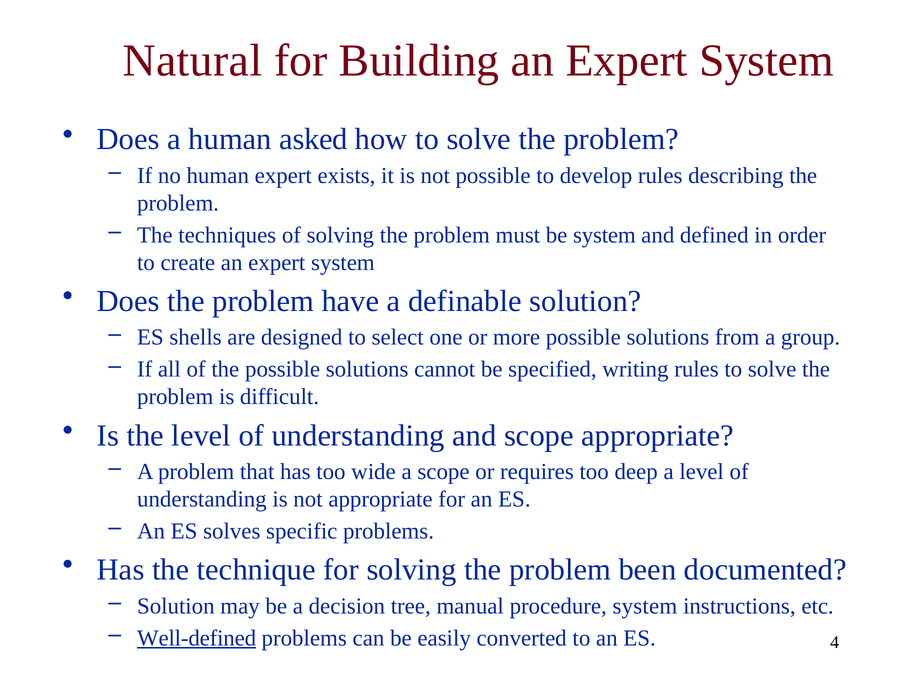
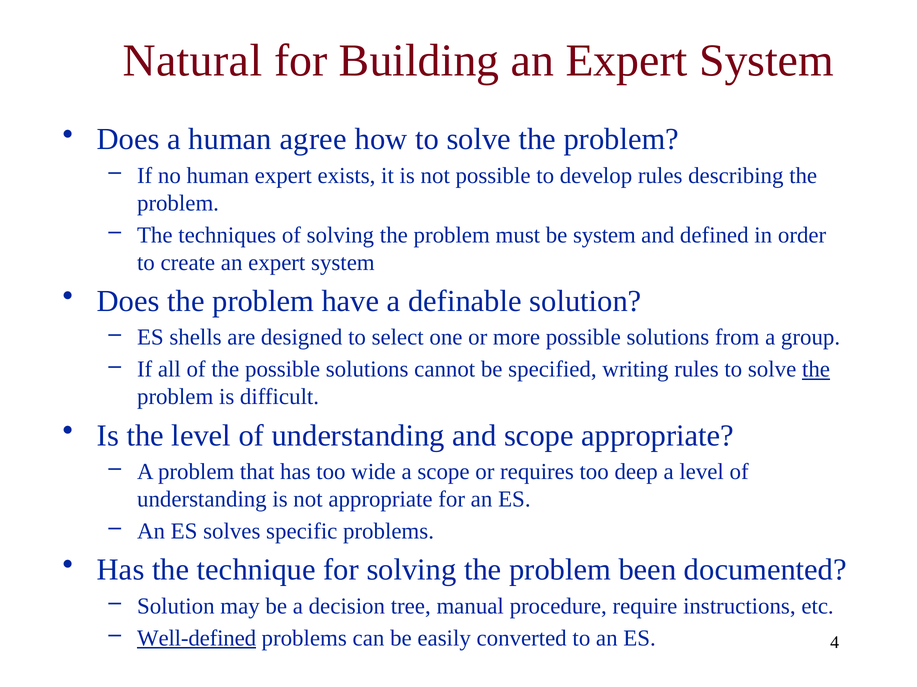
asked: asked -> agree (313, 140)
the underline: none -> present (816, 370)
procedure system: system -> require (645, 607)
